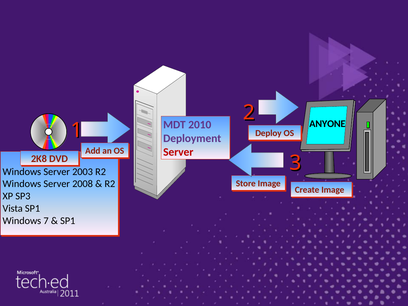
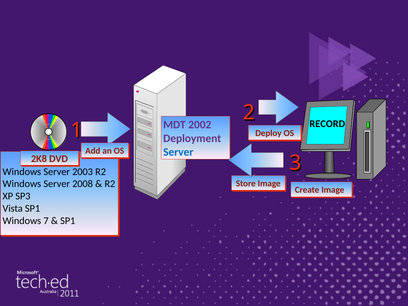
ANYONE: ANYONE -> RECORD (327, 124)
2010: 2010 -> 2002 (200, 125)
Server colour: red -> blue (178, 152)
